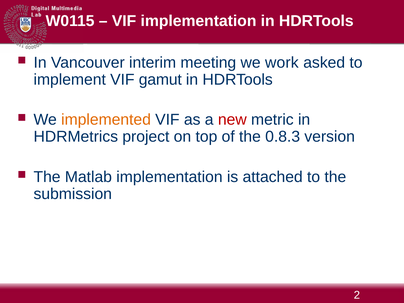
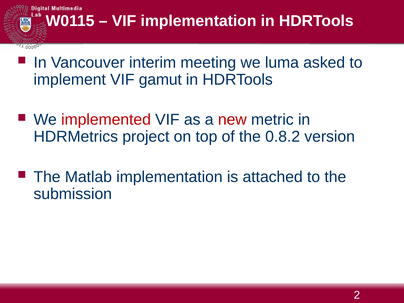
work: work -> luma (282, 63)
implemented colour: orange -> red (106, 120)
0.8.3: 0.8.3 -> 0.8.2 (283, 137)
